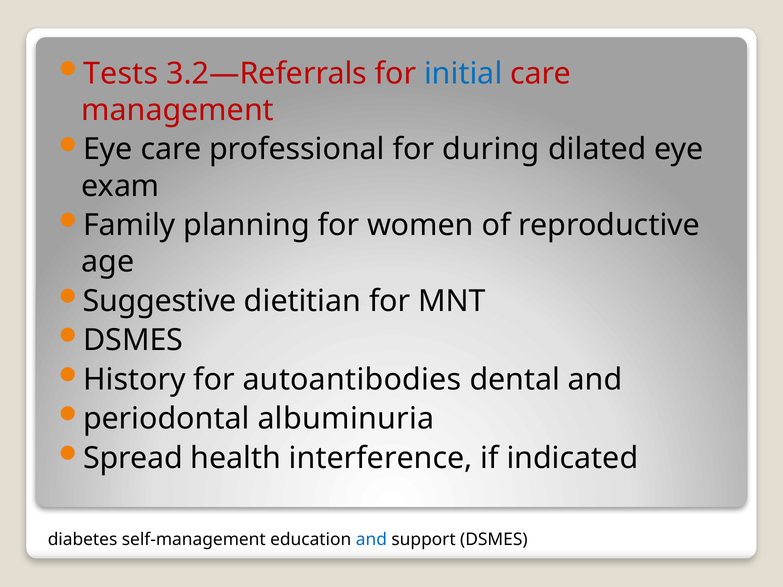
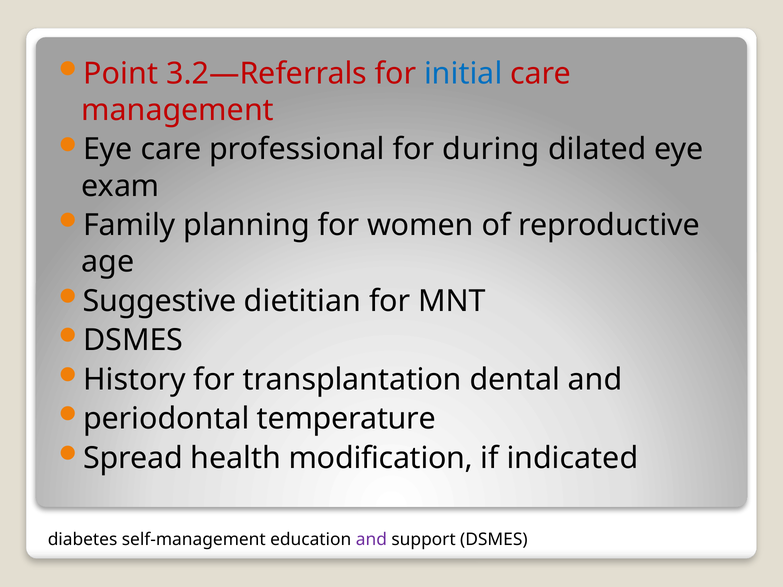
Tests: Tests -> Point (121, 74)
autoantibodies: autoantibodies -> transplantation (352, 380)
albuminuria: albuminuria -> temperature (346, 419)
interference: interference -> modification (381, 458)
and colour: blue -> purple (371, 539)
